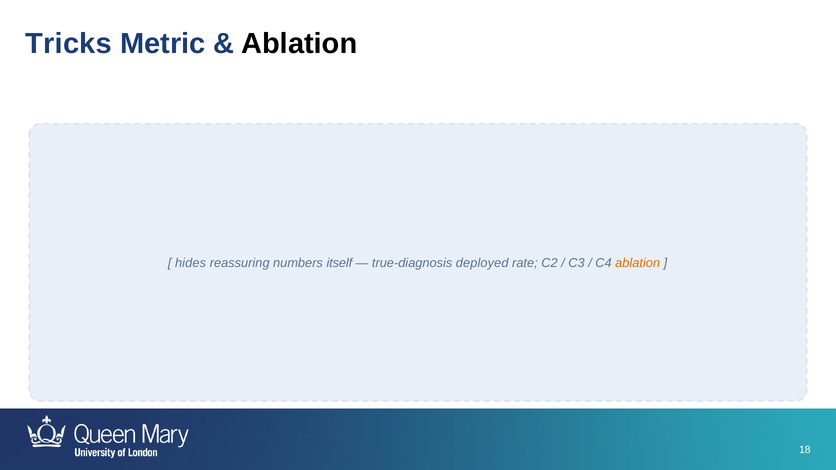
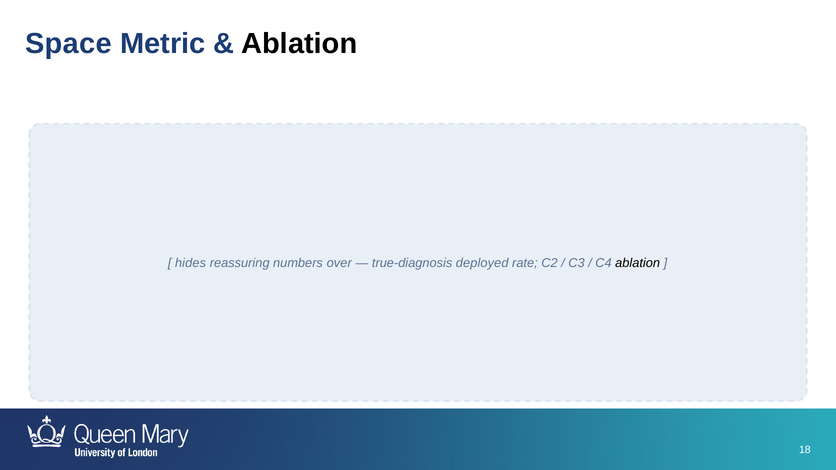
Tricks: Tricks -> Space (69, 44)
itself: itself -> over (339, 263)
ablation colour: orange -> black (638, 263)
